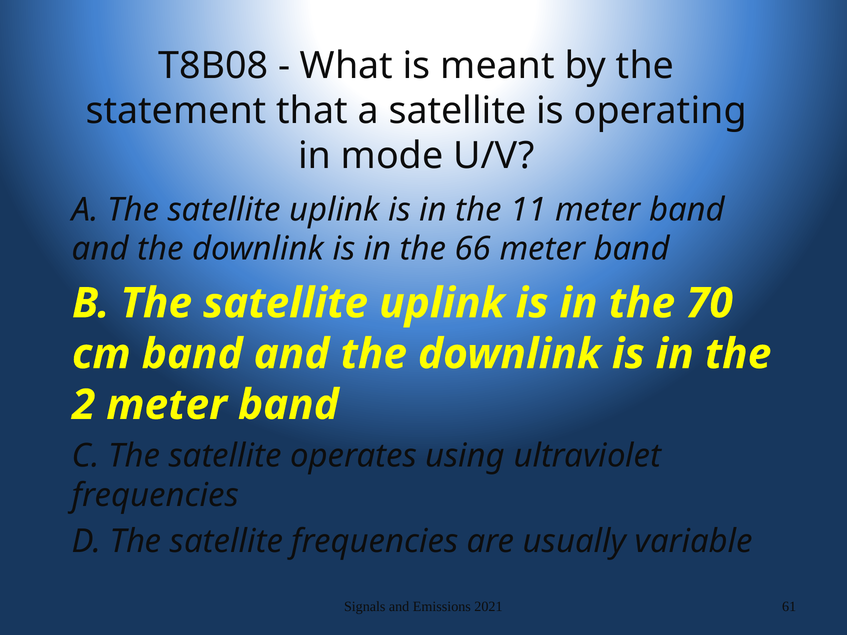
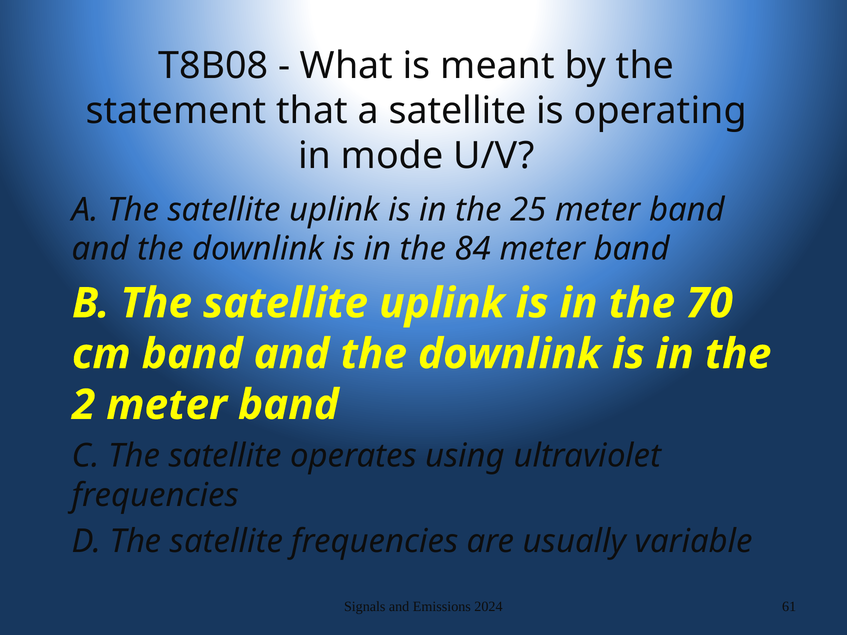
11: 11 -> 25 (528, 210)
66: 66 -> 84 (473, 249)
2021: 2021 -> 2024 (488, 607)
